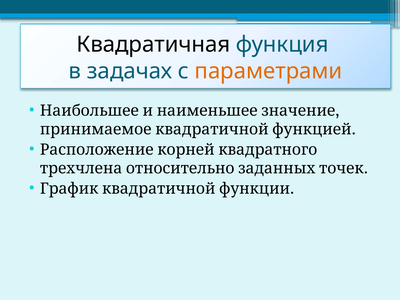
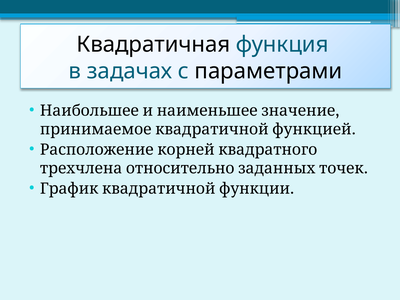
параметрами colour: orange -> black (268, 71)
